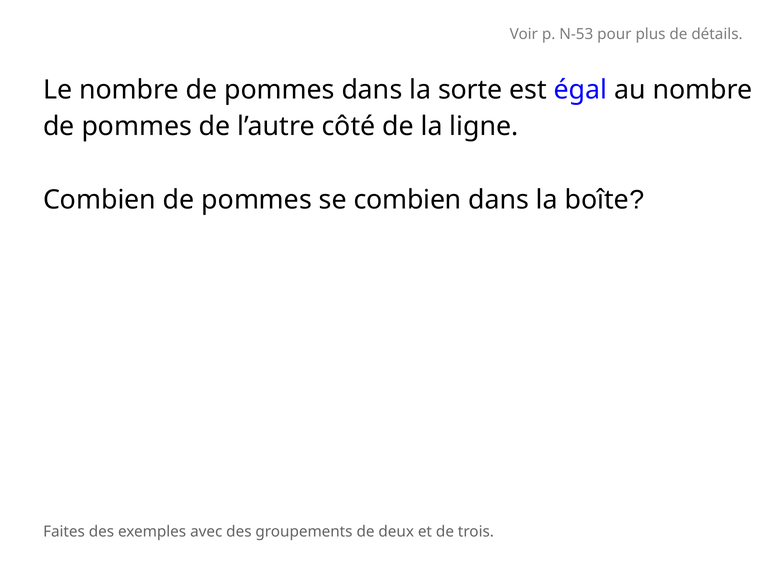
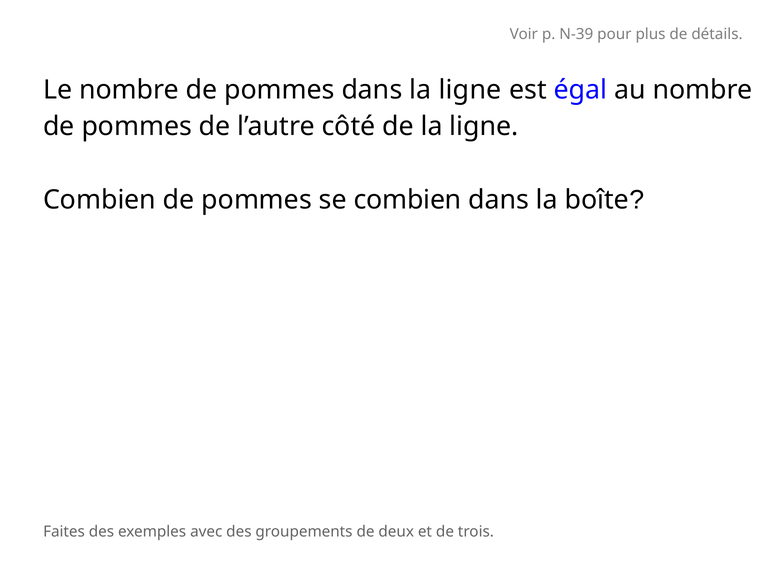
N-53: N-53 -> N-39 (576, 34)
dans la sorte: sorte -> ligne (470, 90)
